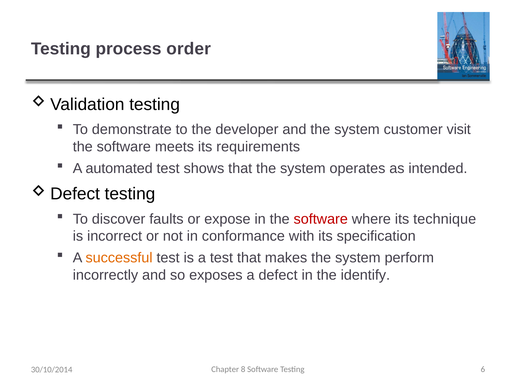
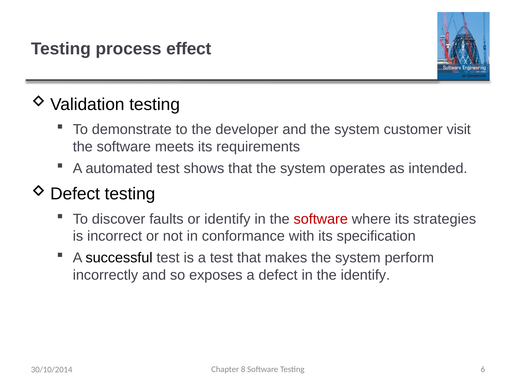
order: order -> effect (189, 49)
or expose: expose -> identify (227, 219)
technique: technique -> strategies (445, 219)
successful colour: orange -> black (119, 258)
